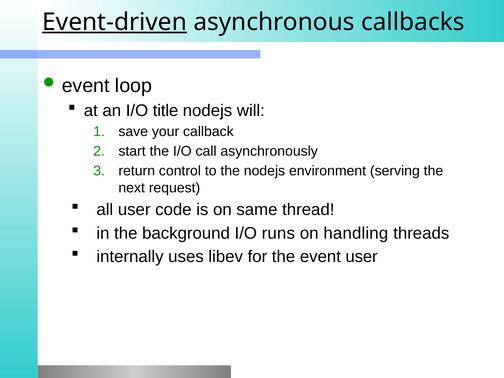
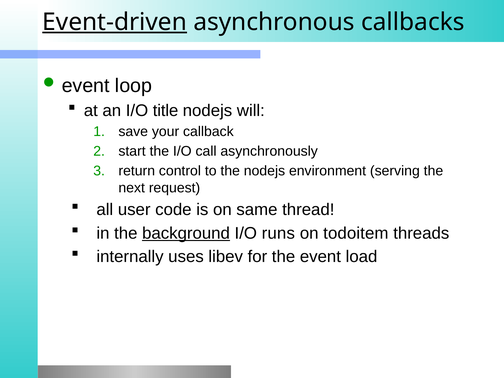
background underline: none -> present (186, 233)
handling: handling -> todoitem (356, 233)
event user: user -> load (362, 257)
